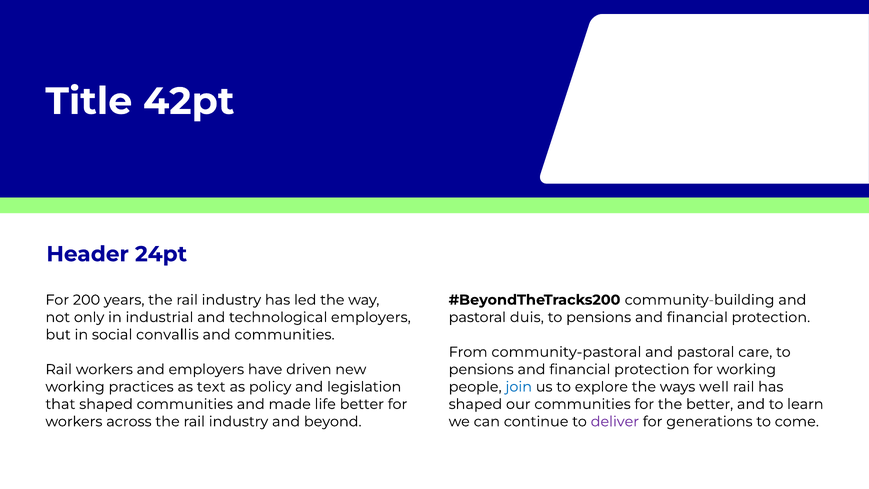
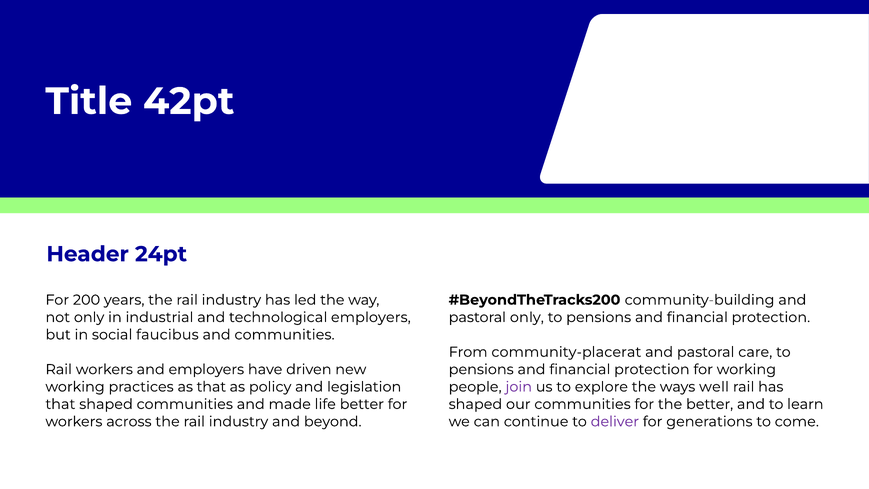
pastoral duis: duis -> only (527, 317)
convallis: convallis -> faucibus (167, 335)
community-pastoral: community-pastoral -> community-placerat (566, 352)
as text: text -> that (211, 387)
join colour: blue -> purple (519, 387)
